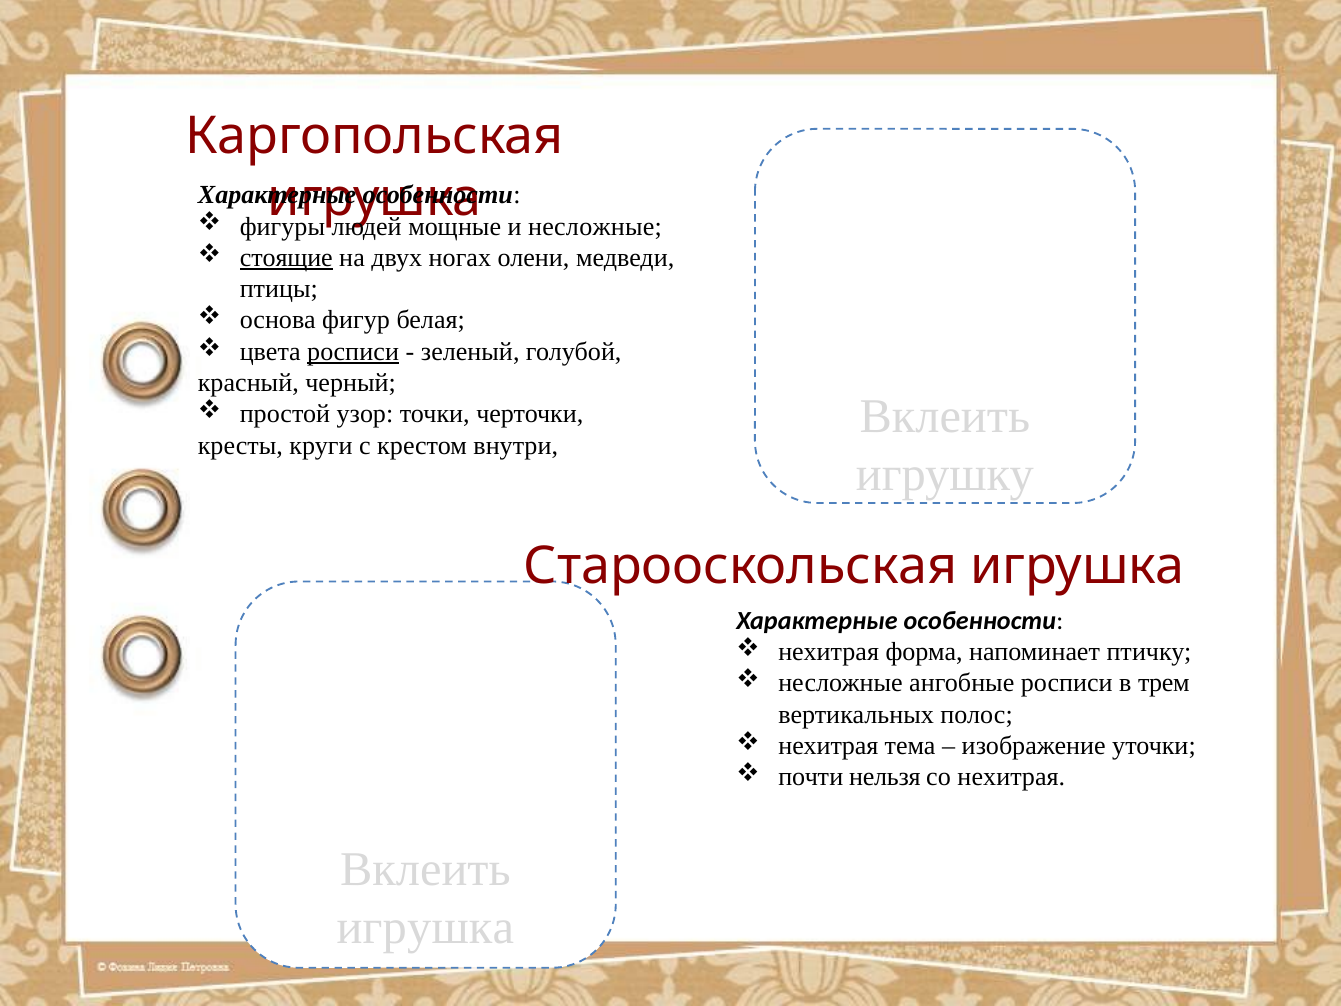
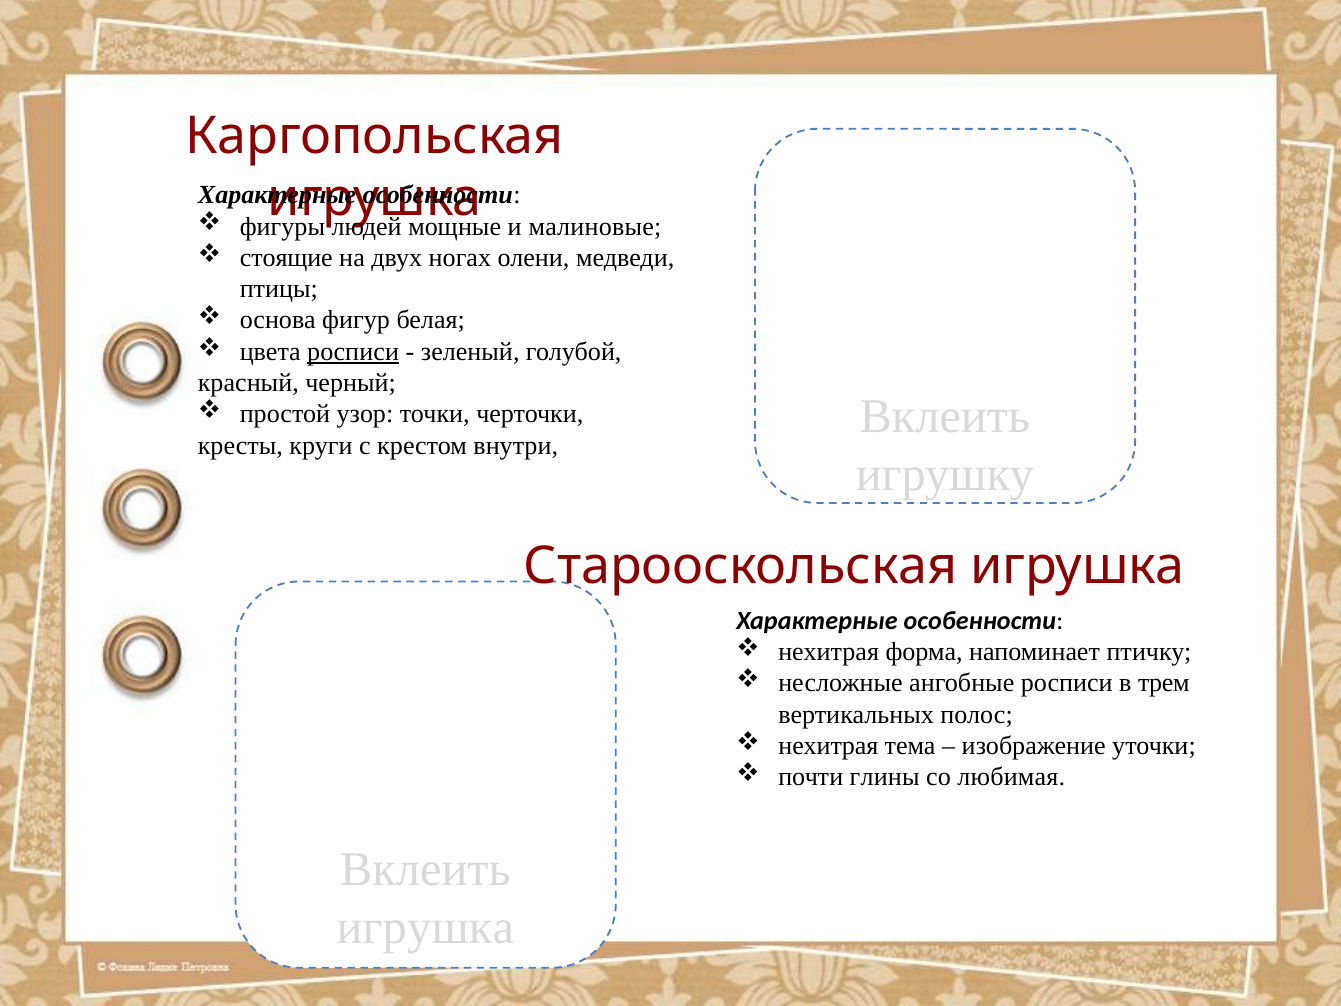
и несложные: несложные -> малиновые (595, 226)
стоящие underline: present -> none (286, 258)
нельзя: нельзя -> глины (885, 777)
со нехитрая: нехитрая -> любимая (1011, 777)
